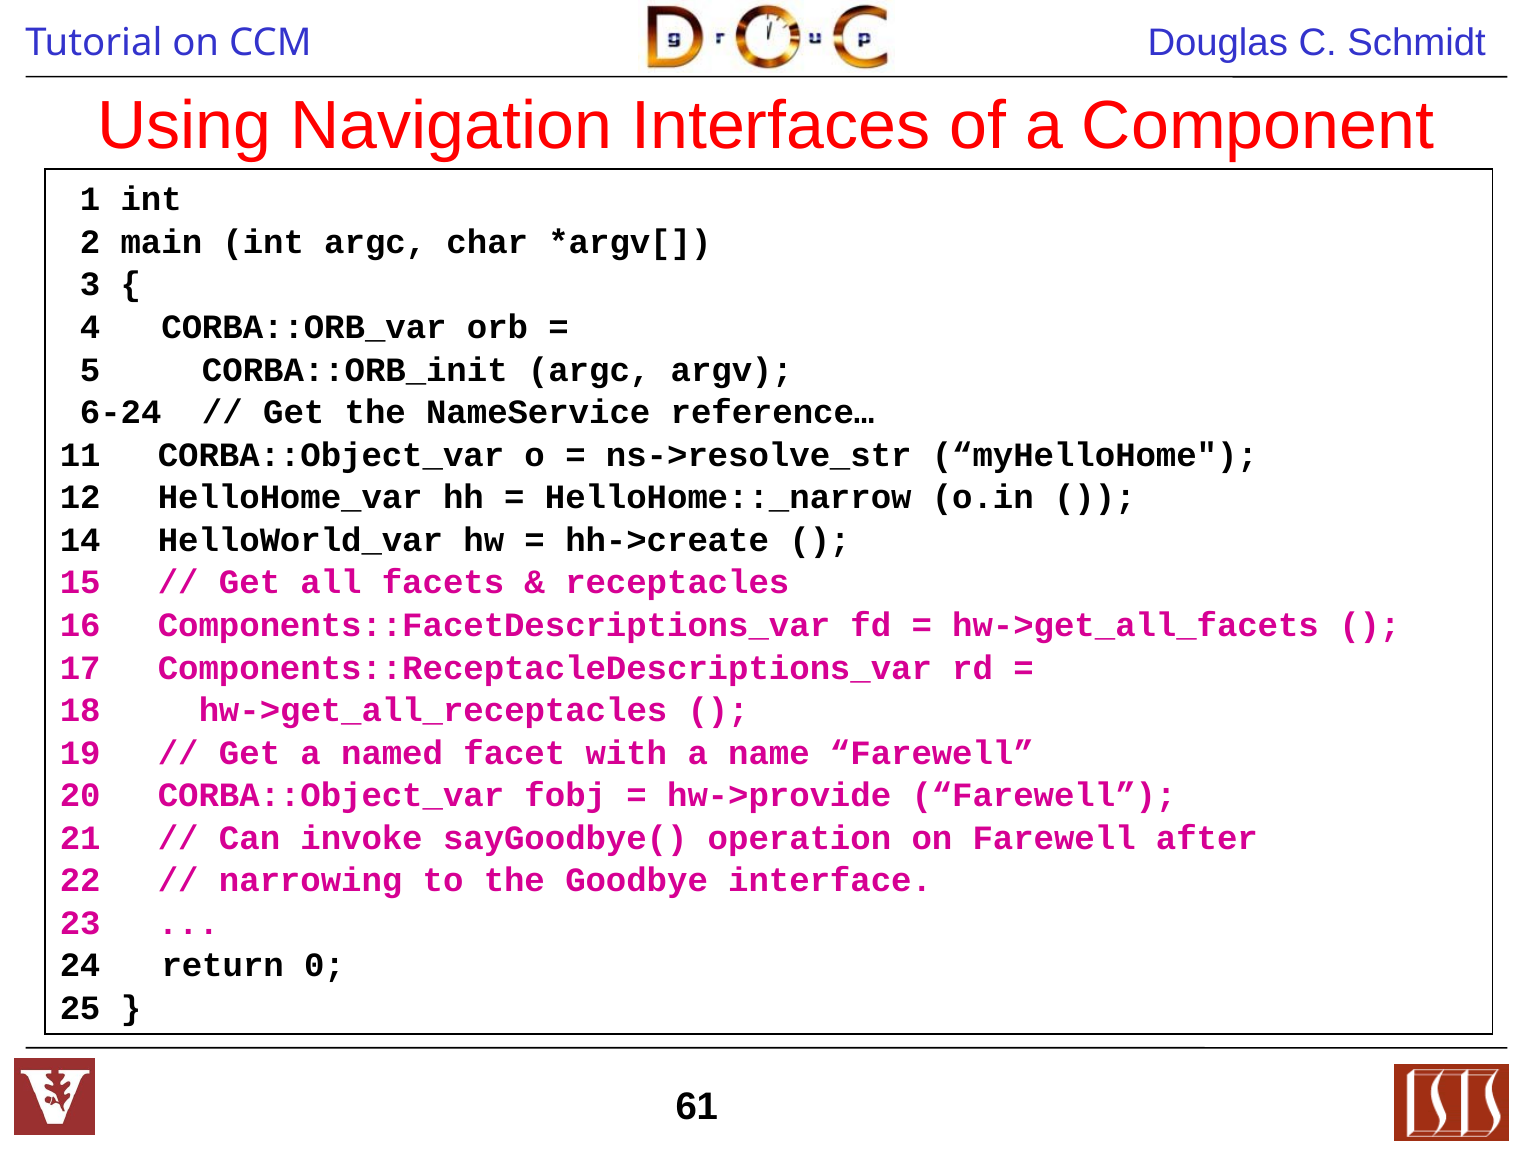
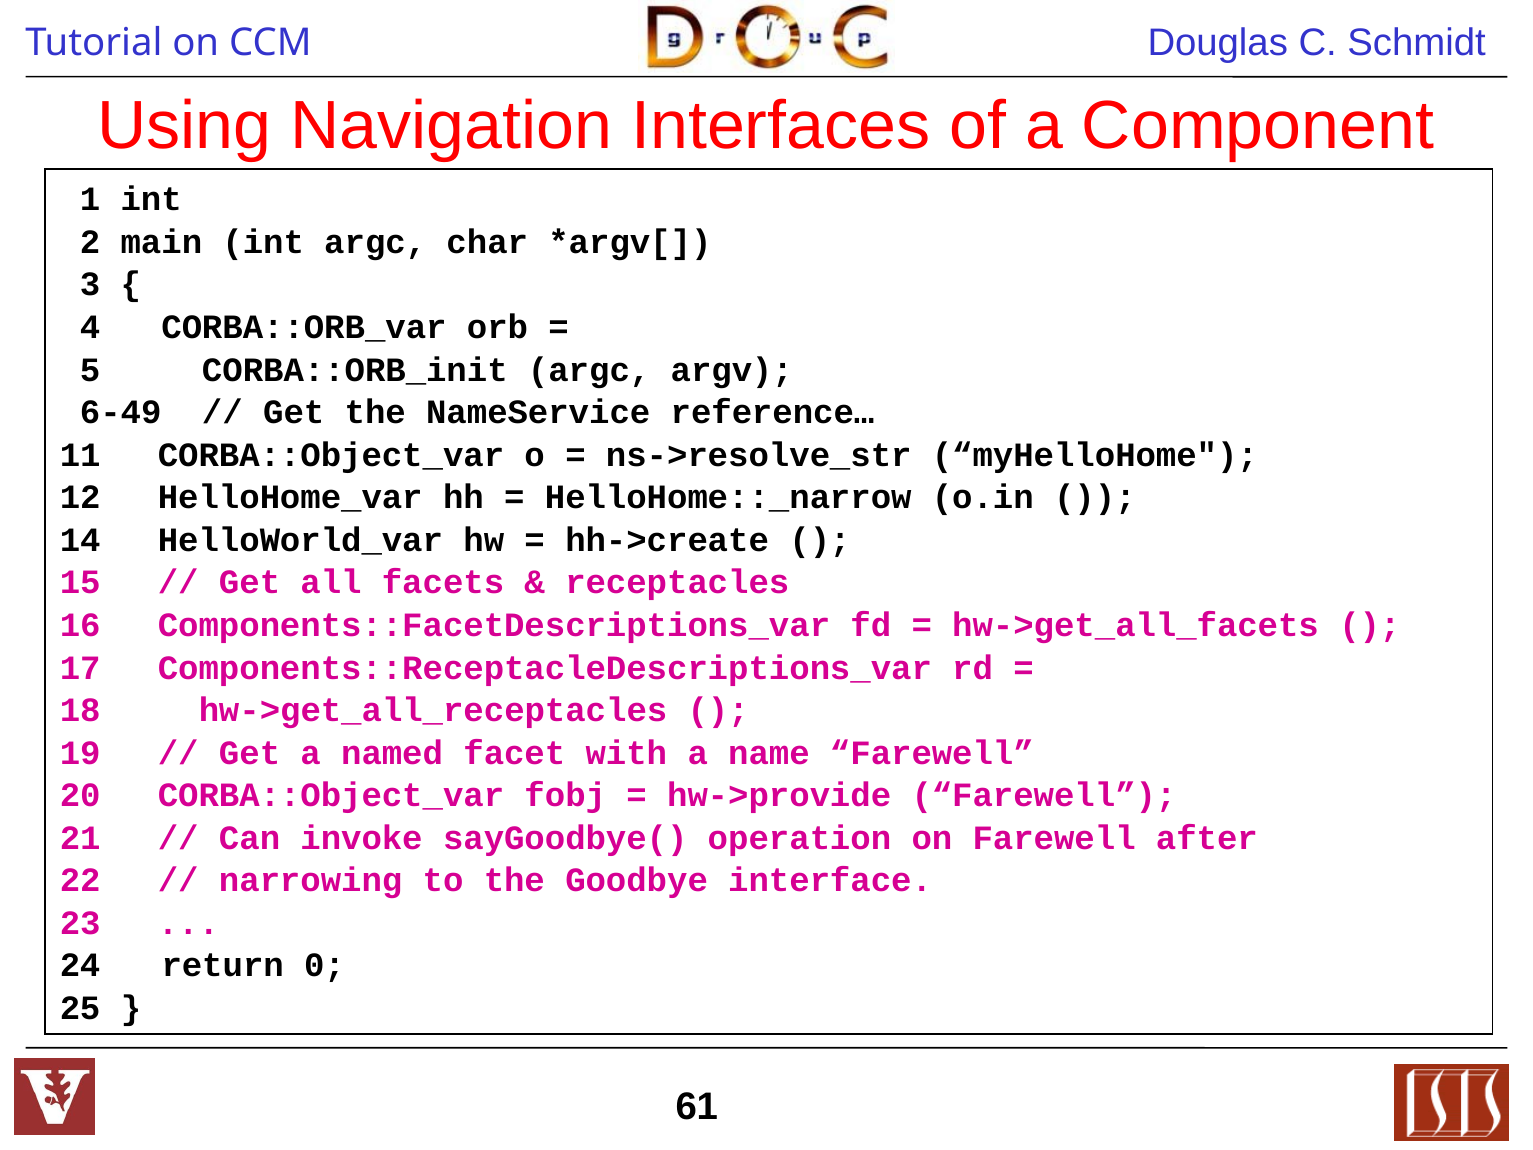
6-24: 6-24 -> 6-49 (121, 412)
